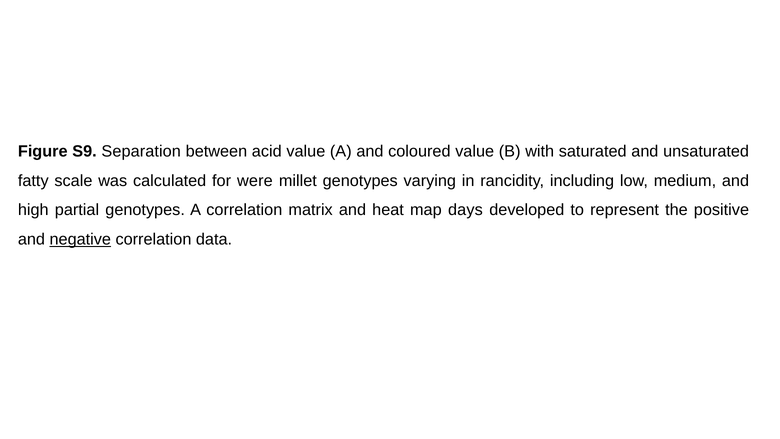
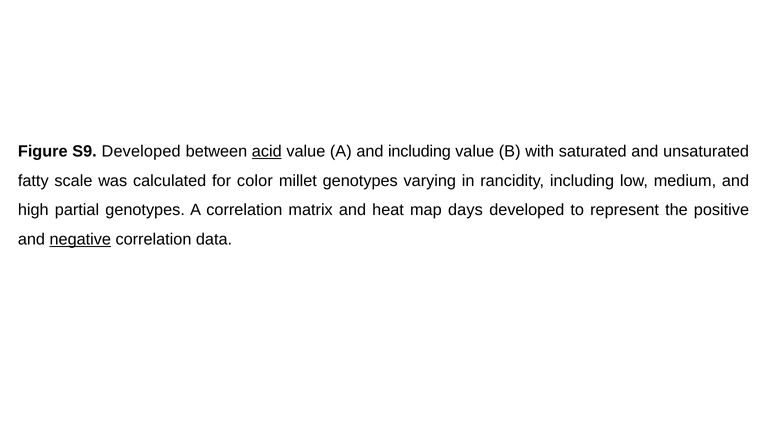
S9 Separation: Separation -> Developed (141, 151)
acid underline: none -> present (267, 151)
and coloured: coloured -> including (419, 151)
were: were -> color (255, 181)
